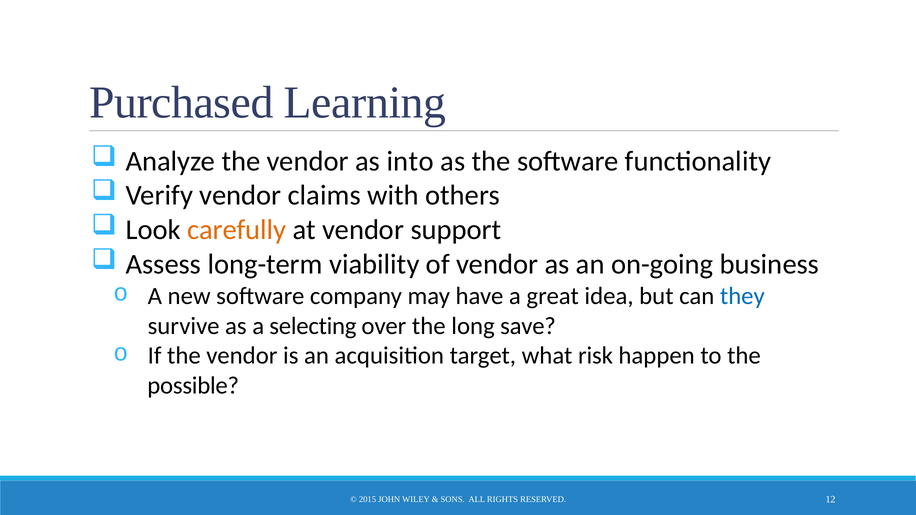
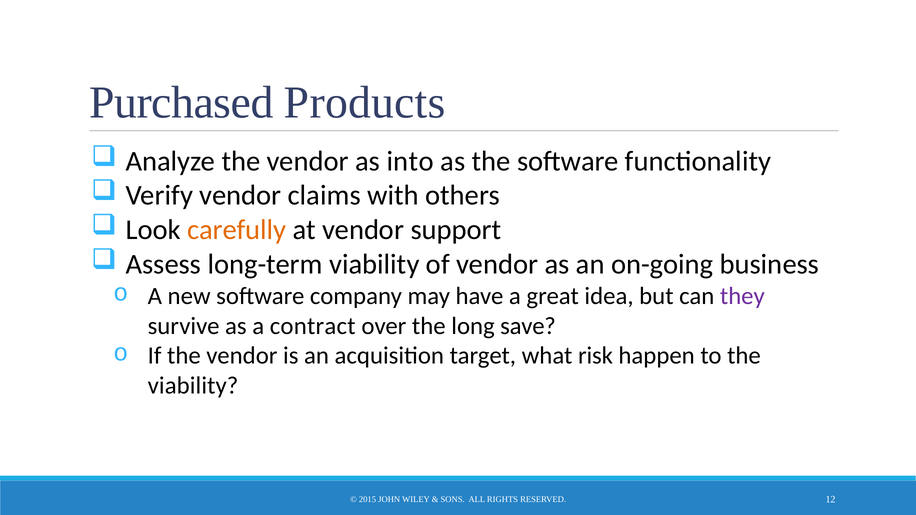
Learning: Learning -> Products (365, 103)
they colour: blue -> purple (742, 296)
selecting: selecting -> contract (313, 326)
possible: possible -> viability (193, 386)
